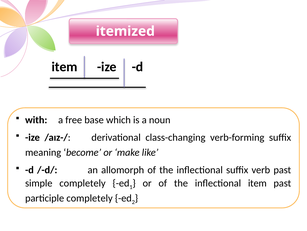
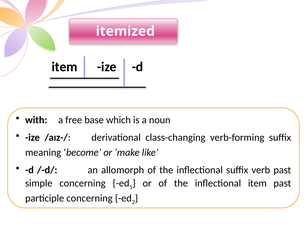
simple completely: completely -> concerning (82, 183)
participle completely: completely -> concerning (90, 198)
